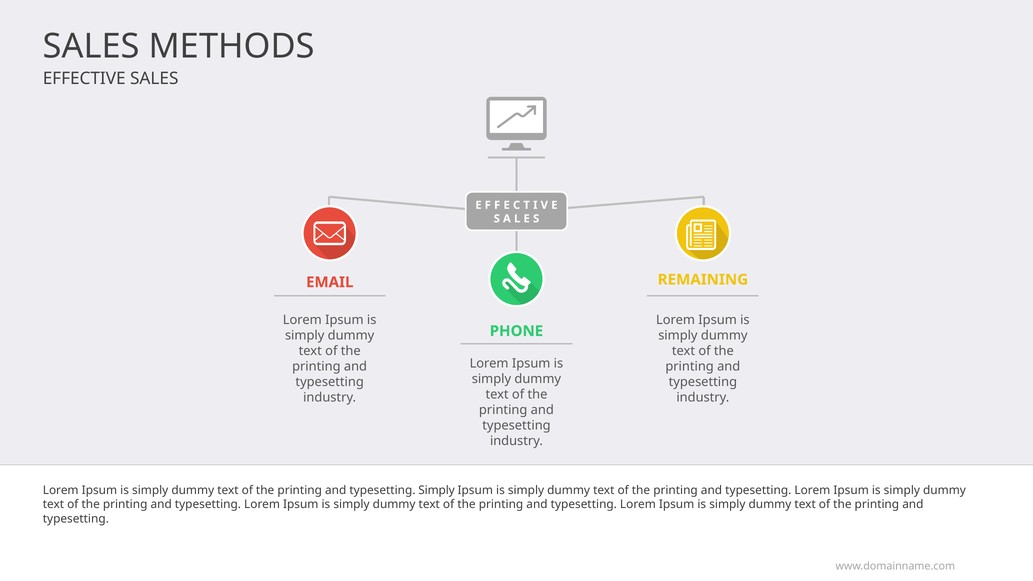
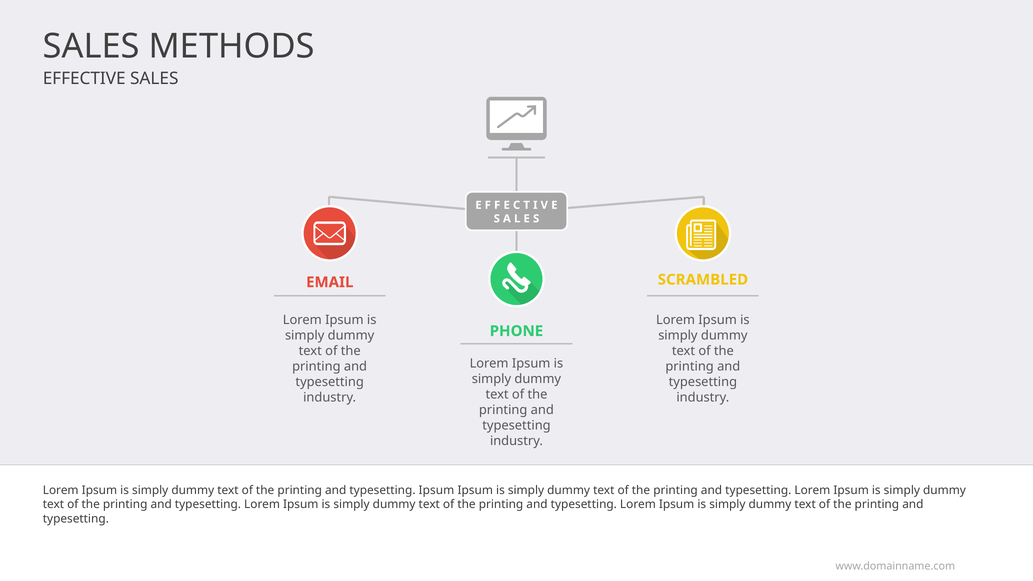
REMAINING: REMAINING -> SCRAMBLED (703, 280)
typesetting Simply: Simply -> Ipsum (436, 490)
